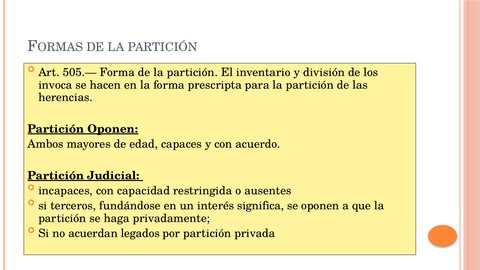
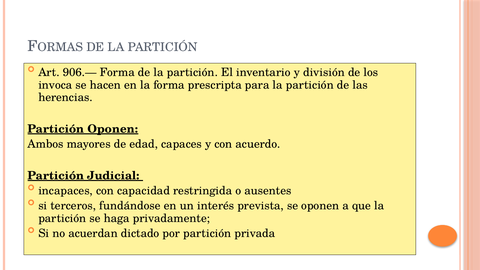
505.—: 505.— -> 906.— (80, 72)
significa: significa -> prevista (261, 206)
legados: legados -> dictado (140, 233)
